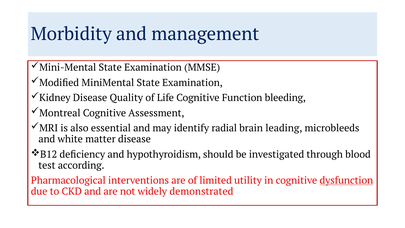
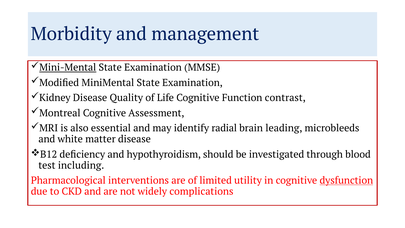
Mini-Mental underline: none -> present (68, 68)
bleeding: bleeding -> contrast (285, 98)
according: according -> including (81, 165)
demonstrated: demonstrated -> complications (201, 191)
